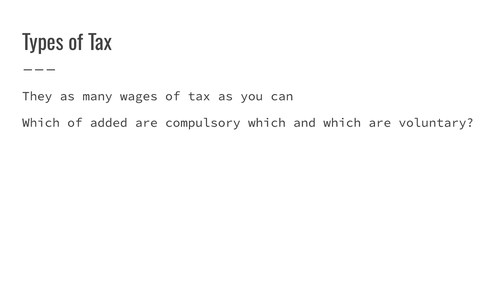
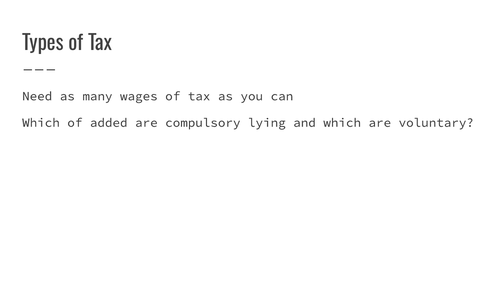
They: They -> Need (37, 96)
compulsory which: which -> lying (267, 123)
